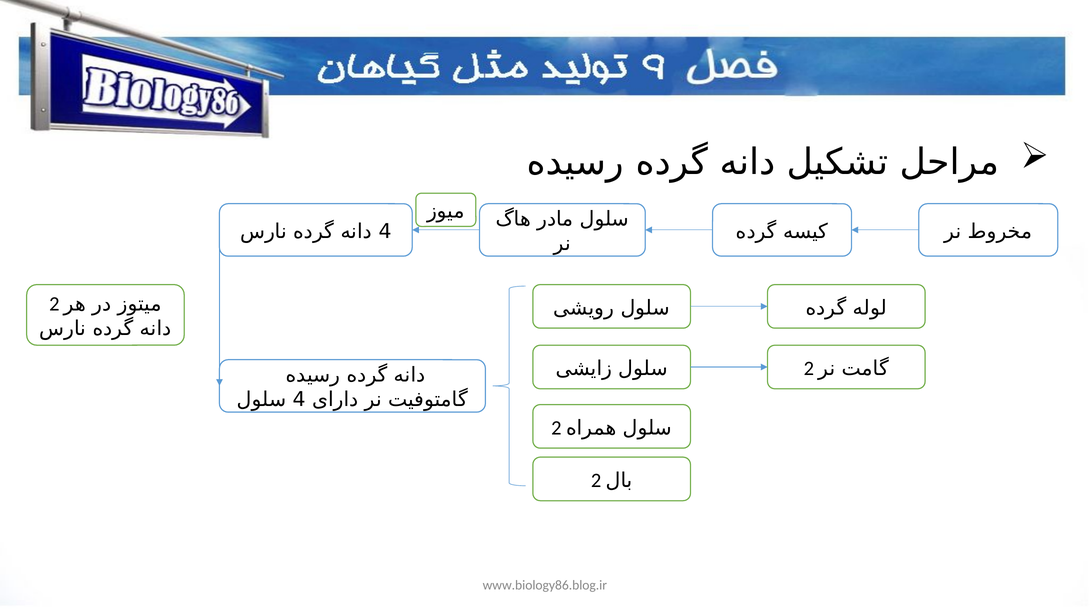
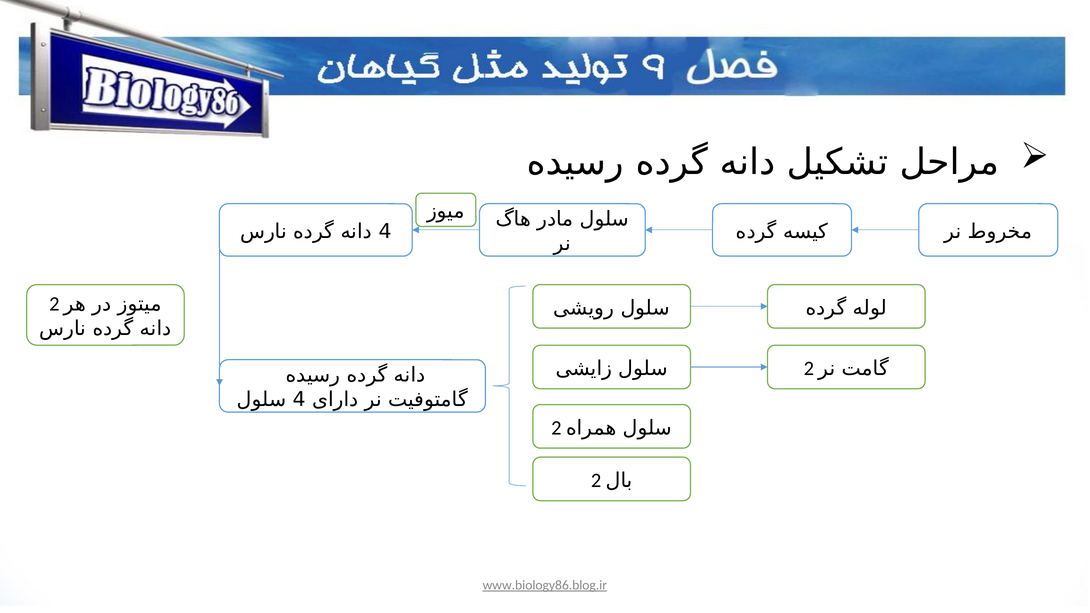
www.biology86.blog.ir underline: none -> present (545, 585)
